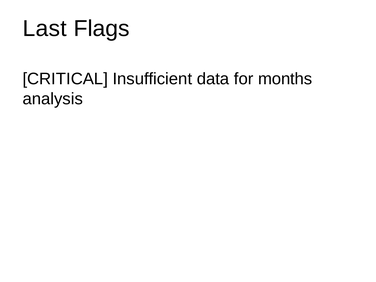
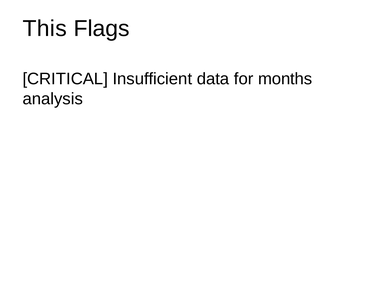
Last: Last -> This (45, 29)
